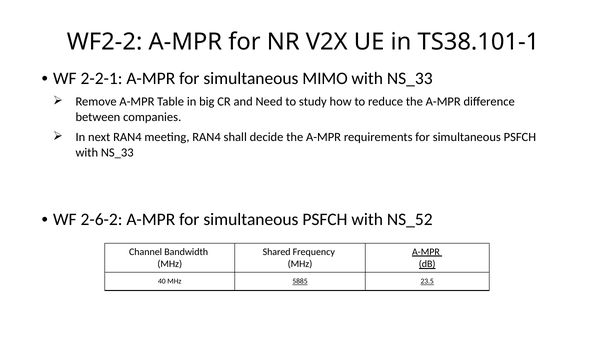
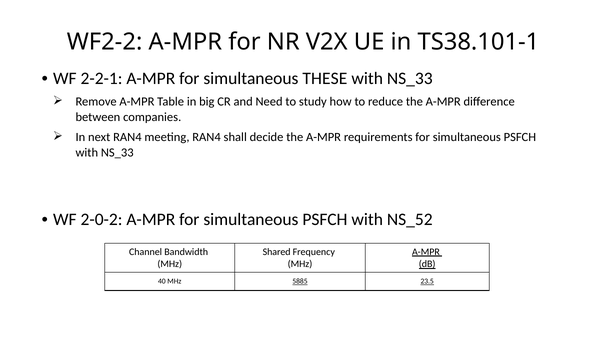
MIMO: MIMO -> THESE (325, 79)
2-6-2: 2-6-2 -> 2-0-2 (102, 220)
